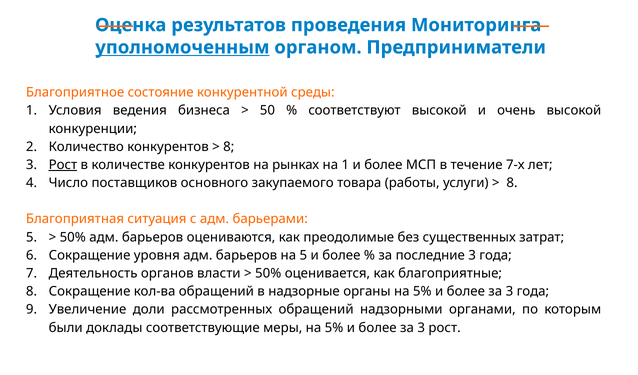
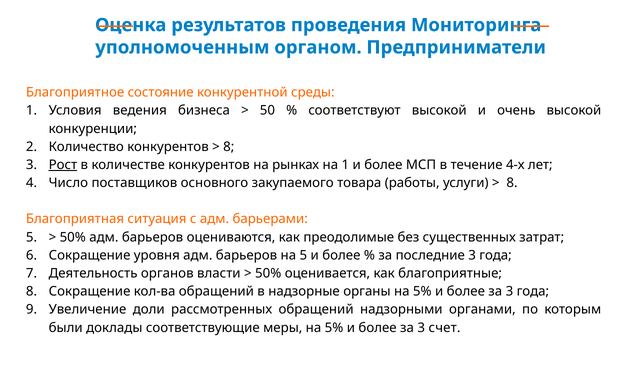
уполномоченным underline: present -> none (182, 47)
7-х: 7-х -> 4-х (515, 165)
за 3 рост: рост -> счет (445, 328)
